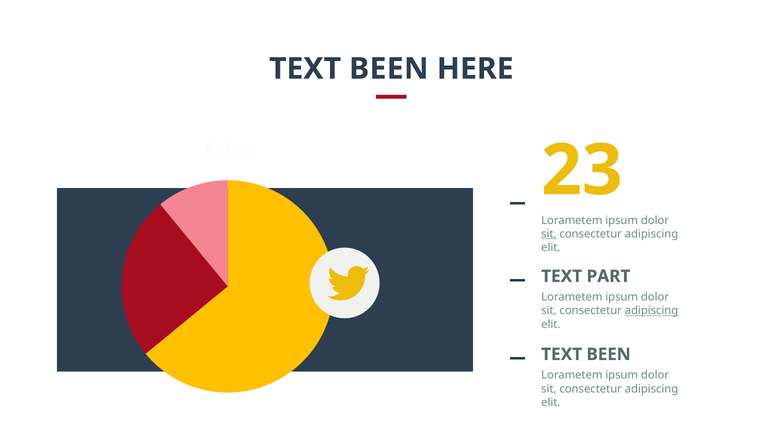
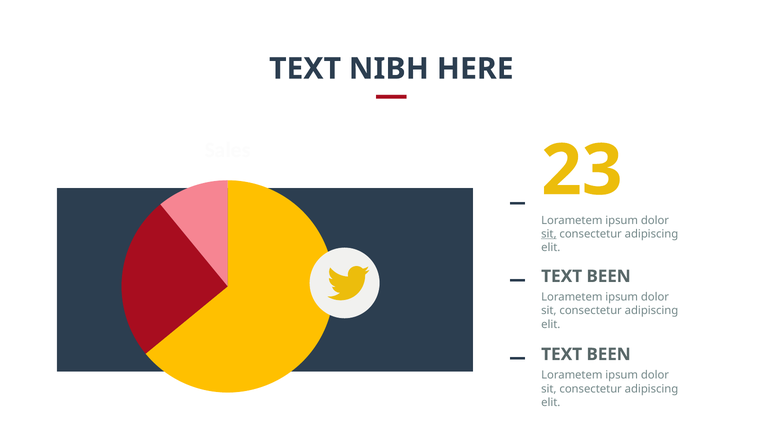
BEEN: BEEN -> NIBH (389, 69)
PART: PART -> BEEN (609, 276)
adipiscing underline: present -> none (652, 311)
